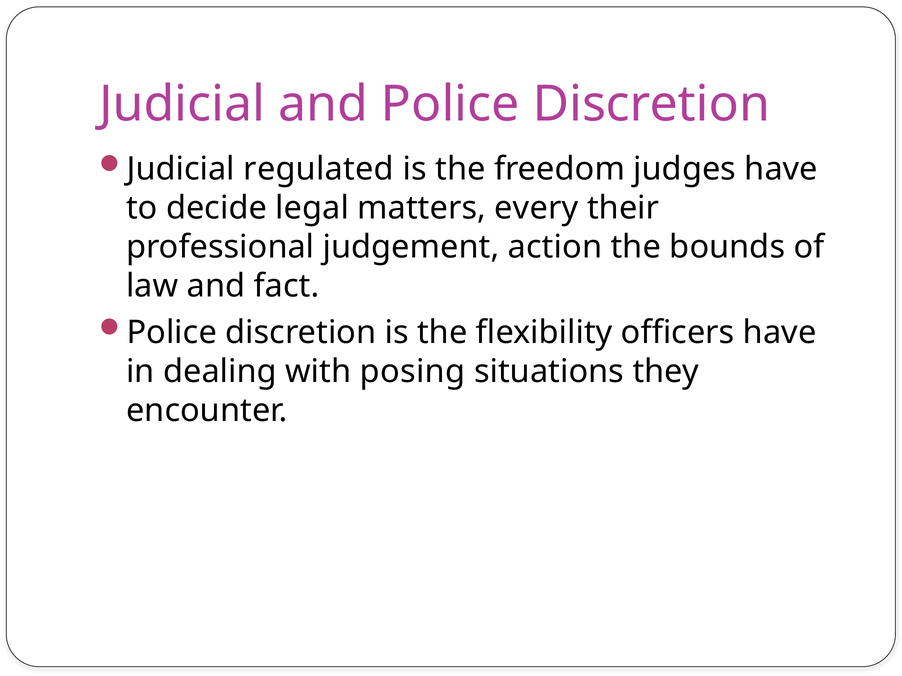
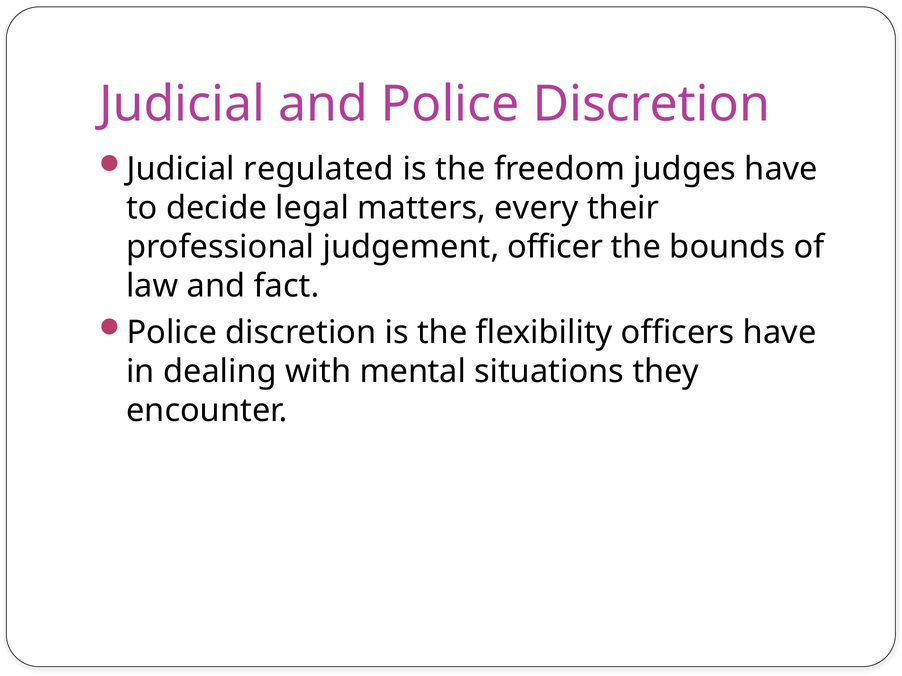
action: action -> officer (555, 247)
posing: posing -> mental (413, 372)
